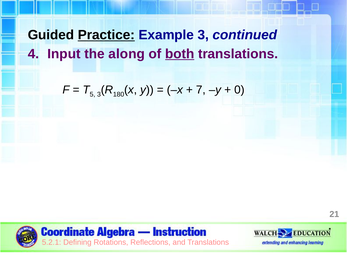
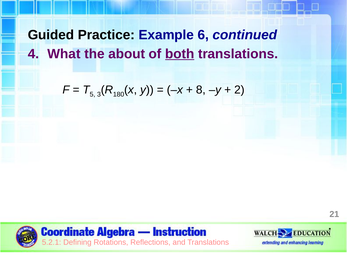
Practice underline: present -> none (106, 35)
Example 3: 3 -> 6 (203, 35)
Input: Input -> What (64, 54)
along: along -> about (127, 54)
7: 7 -> 8 (201, 90)
0: 0 -> 2 (239, 90)
